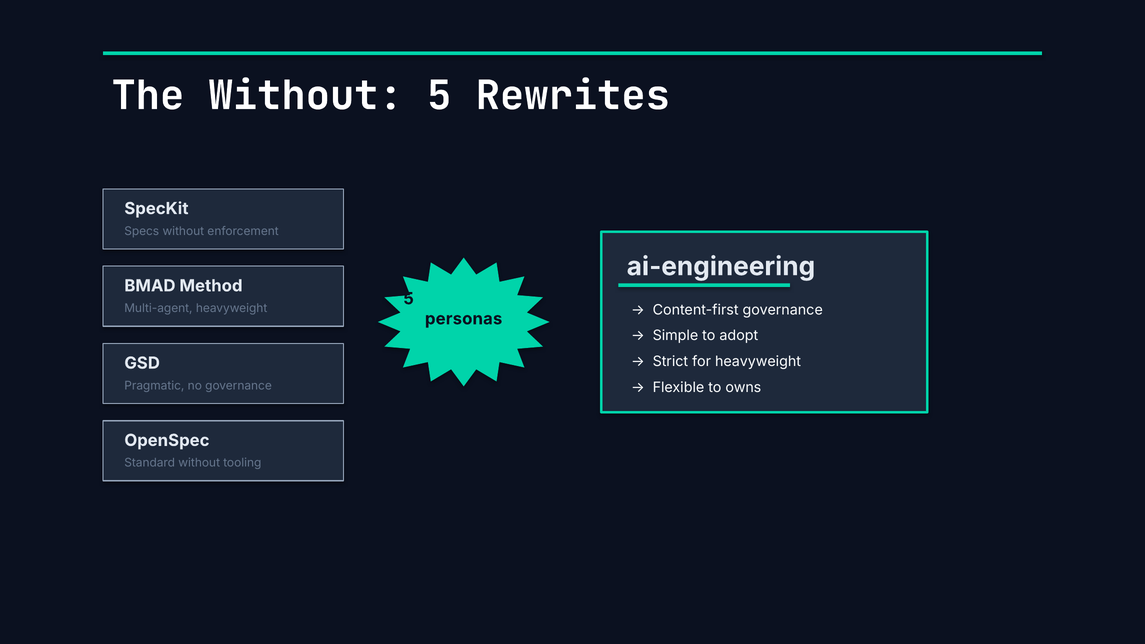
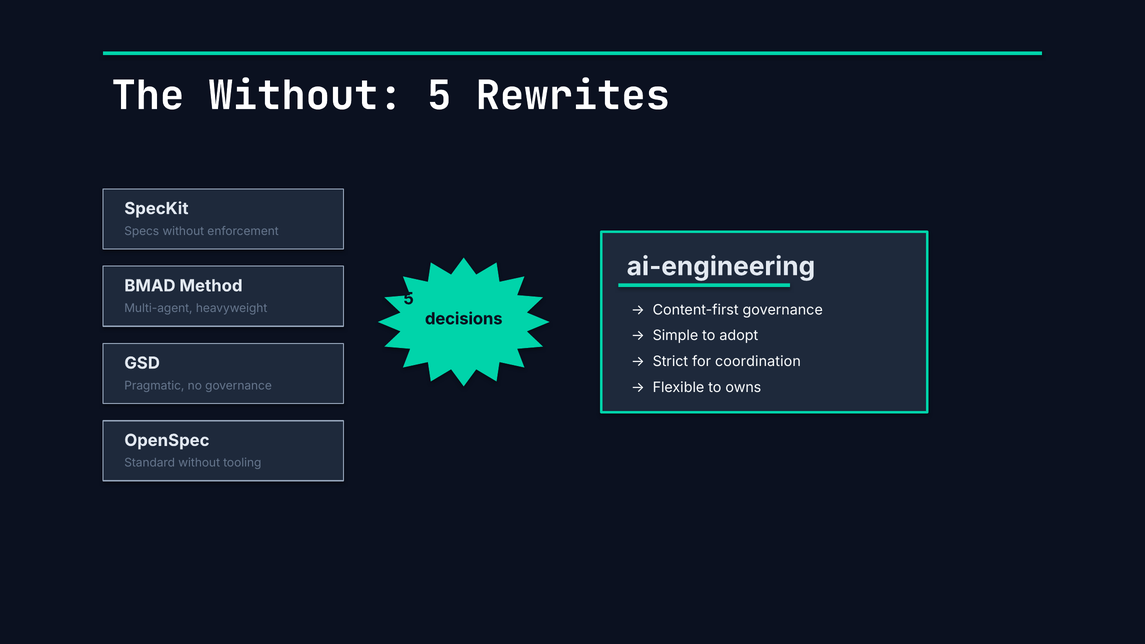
personas: personas -> decisions (464, 319)
for heavyweight: heavyweight -> coordination (758, 362)
